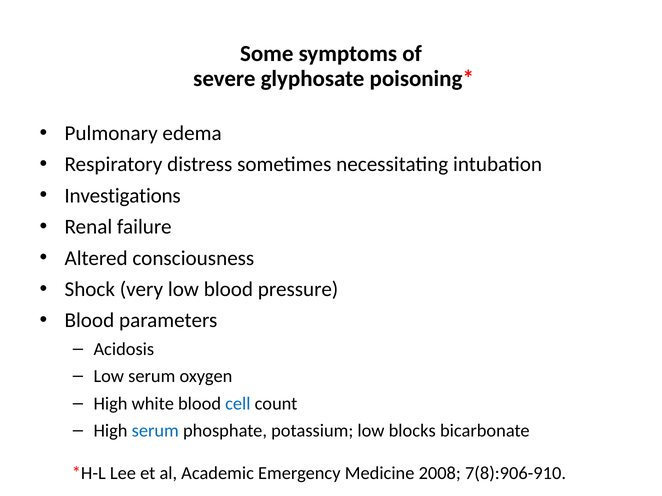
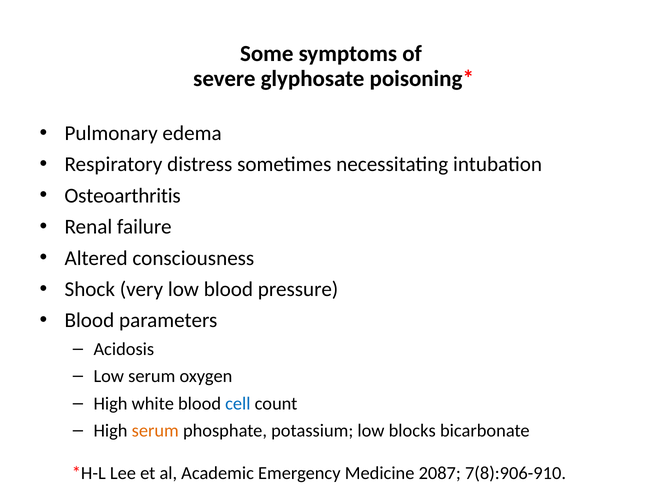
Investigations: Investigations -> Osteoarthritis (123, 196)
serum colour: blue -> orange (155, 431)
2008: 2008 -> 2087 (440, 474)
